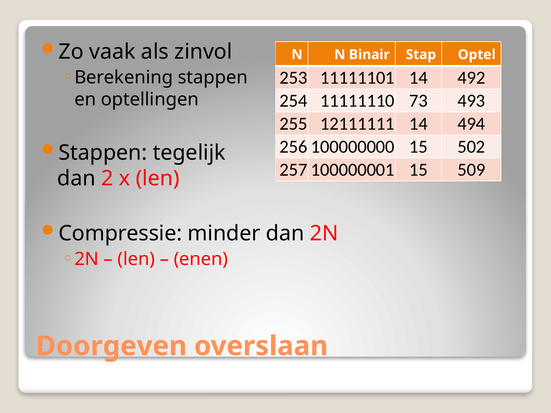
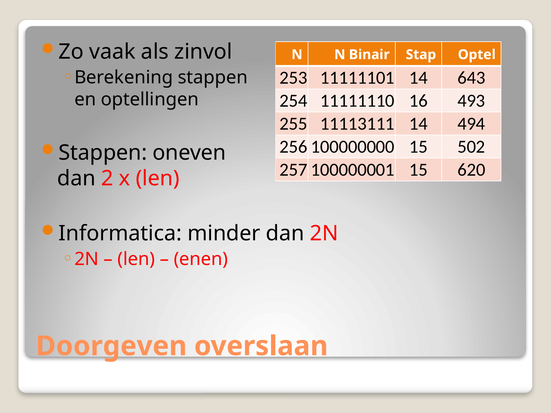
492: 492 -> 643 (471, 78)
73: 73 -> 16 (418, 101)
12111111: 12111111 -> 11113111 (357, 124)
tegelijk: tegelijk -> oneven (189, 153)
509: 509 -> 620 (471, 170)
Compressie: Compressie -> Informatica (120, 234)
